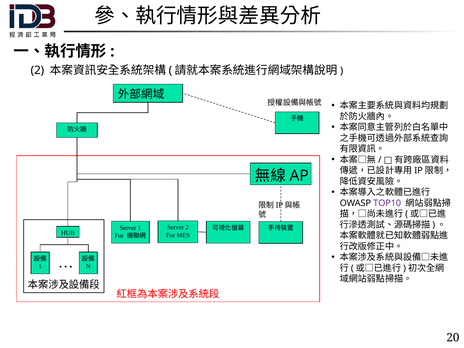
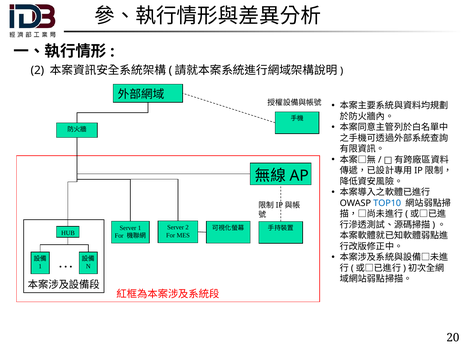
TOP10 colour: purple -> blue (387, 203)
